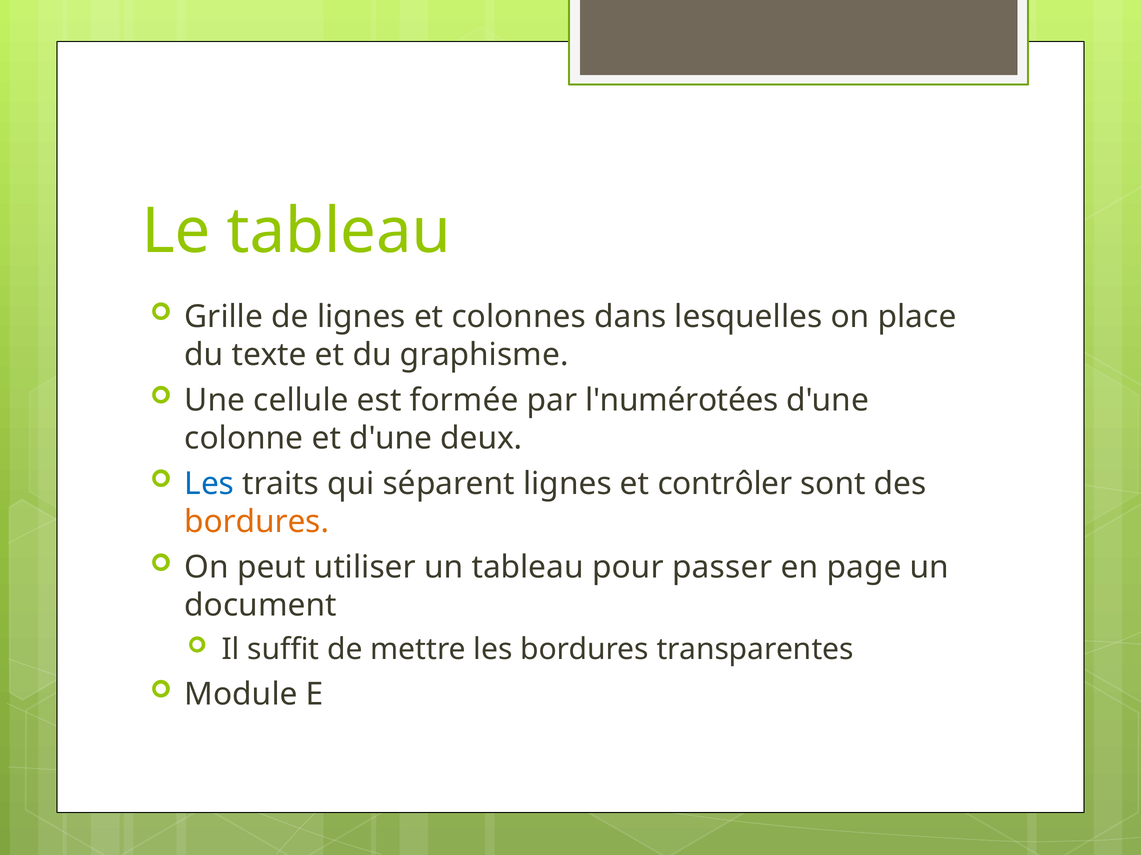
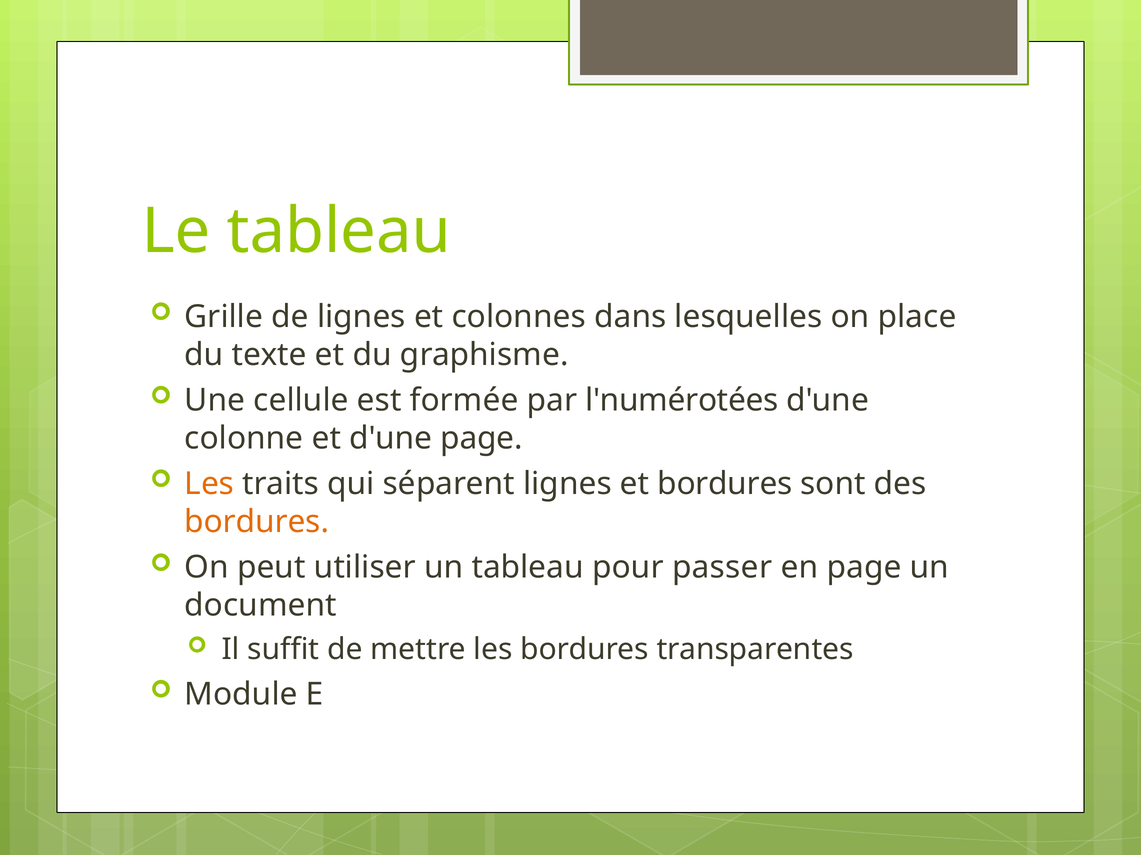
d'une deux: deux -> page (482, 439)
Les colour: blue -> orange (209, 484)
et contrôler: contrôler -> bordures (725, 484)
